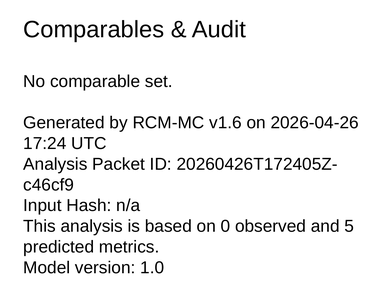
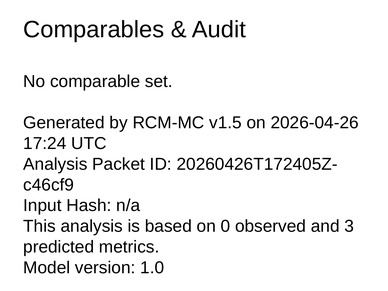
v1.6: v1.6 -> v1.5 (225, 123)
5: 5 -> 3 (349, 226)
